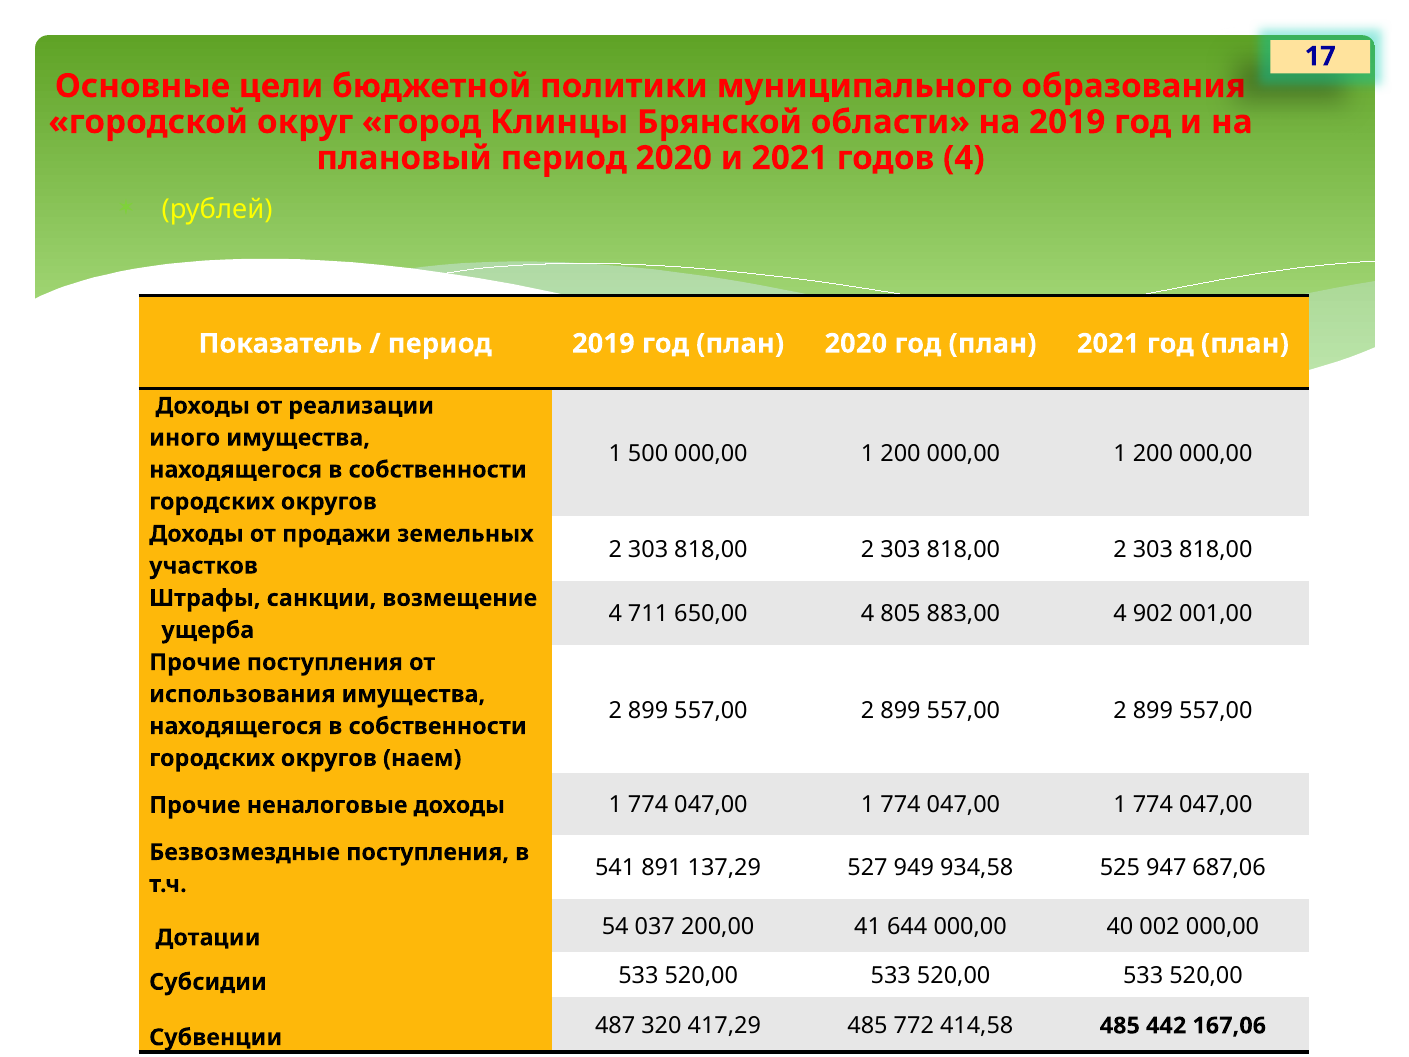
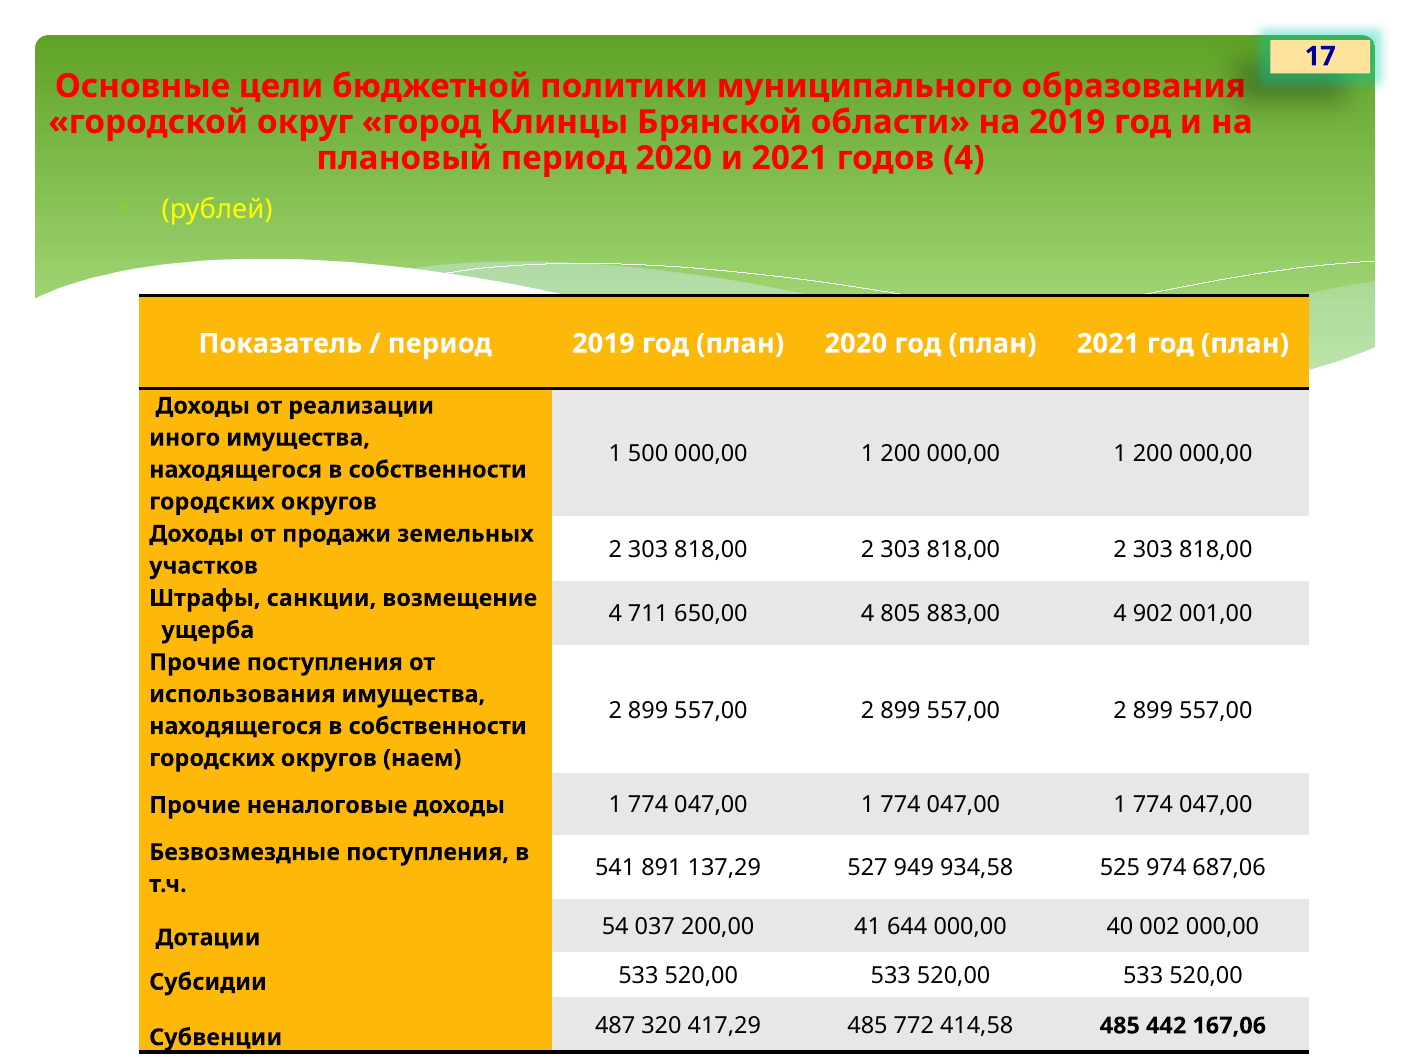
947: 947 -> 974 (1166, 868)
